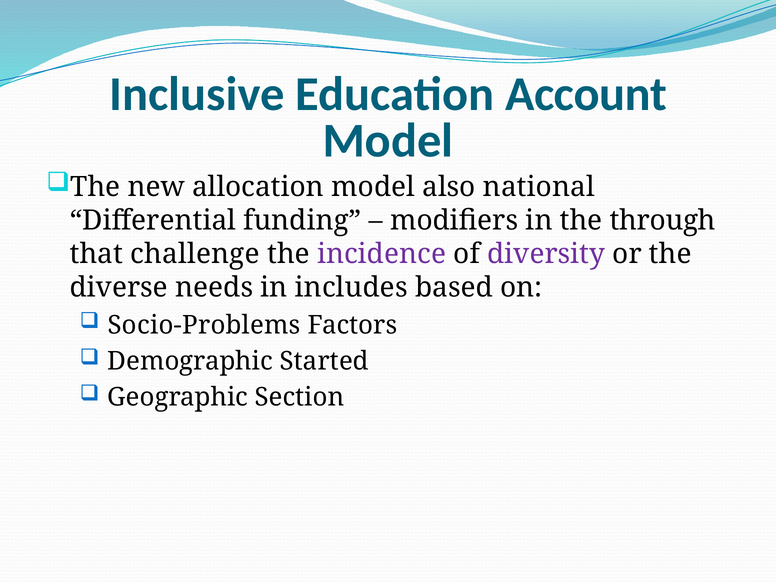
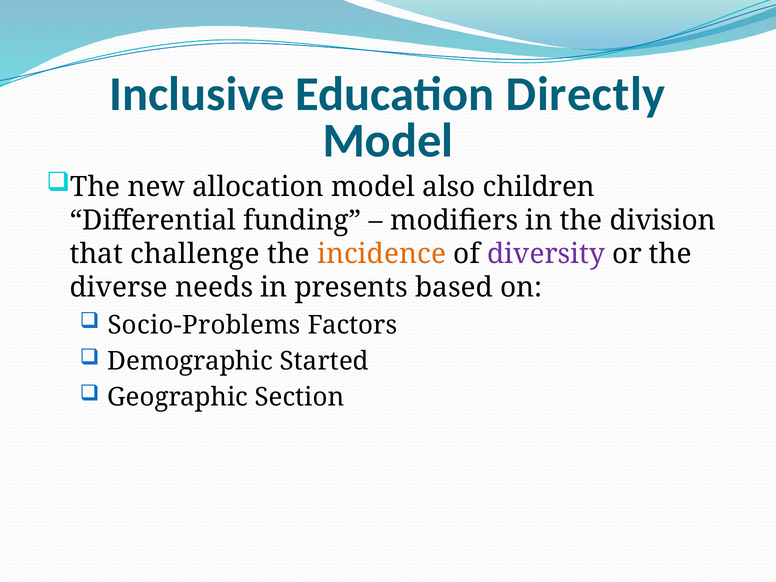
Account: Account -> Directly (586, 94)
national: national -> children (539, 187)
through: through -> division (663, 220)
incidence colour: purple -> orange (382, 254)
includes: includes -> presents (351, 288)
